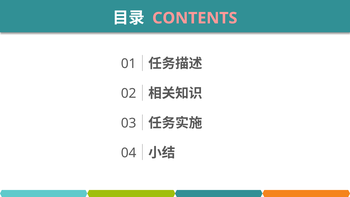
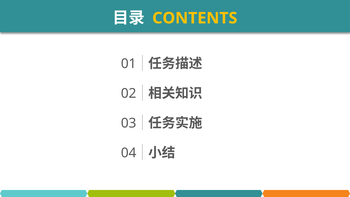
CONTENTS colour: pink -> yellow (195, 18)
